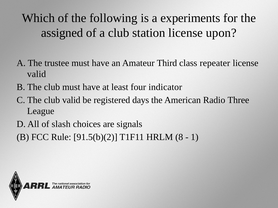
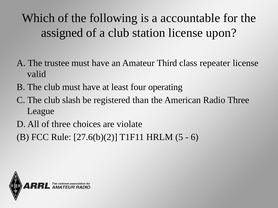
experiments: experiments -> accountable (190, 18)
indicator: indicator -> operating (165, 87)
club valid: valid -> slash (71, 100)
days: days -> than (141, 100)
of slash: slash -> three (61, 124)
signals: signals -> violate (129, 124)
91.5(b)(2: 91.5(b)(2 -> 27.6(b)(2 (95, 137)
8: 8 -> 5 (179, 137)
1: 1 -> 6 (195, 137)
